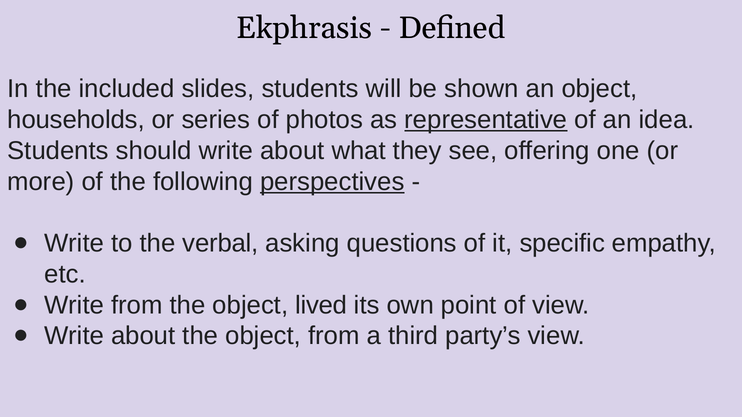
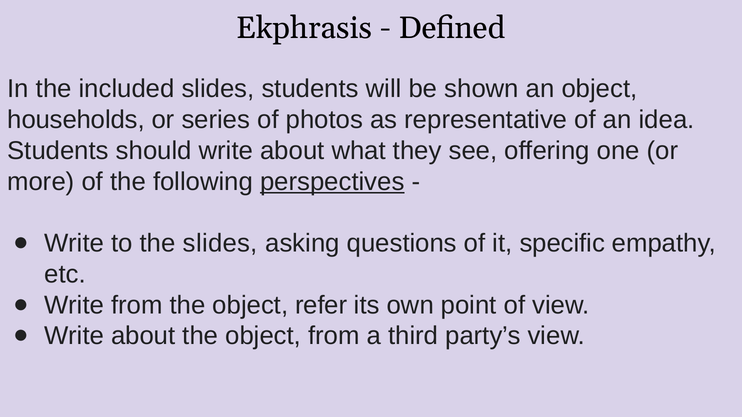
representative underline: present -> none (486, 120)
the verbal: verbal -> slides (220, 244)
lived: lived -> refer (321, 305)
